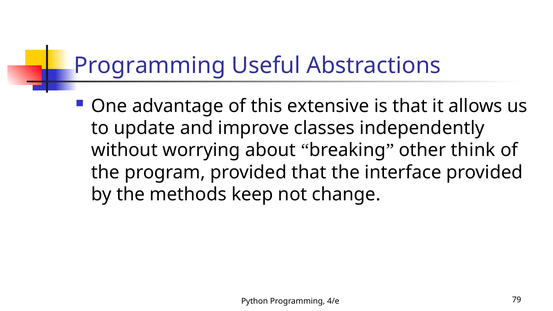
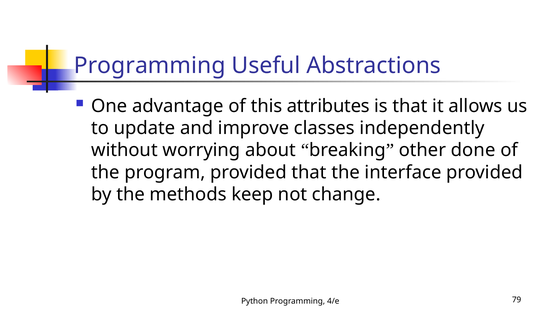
extensive: extensive -> attributes (328, 106)
think: think -> done (473, 150)
